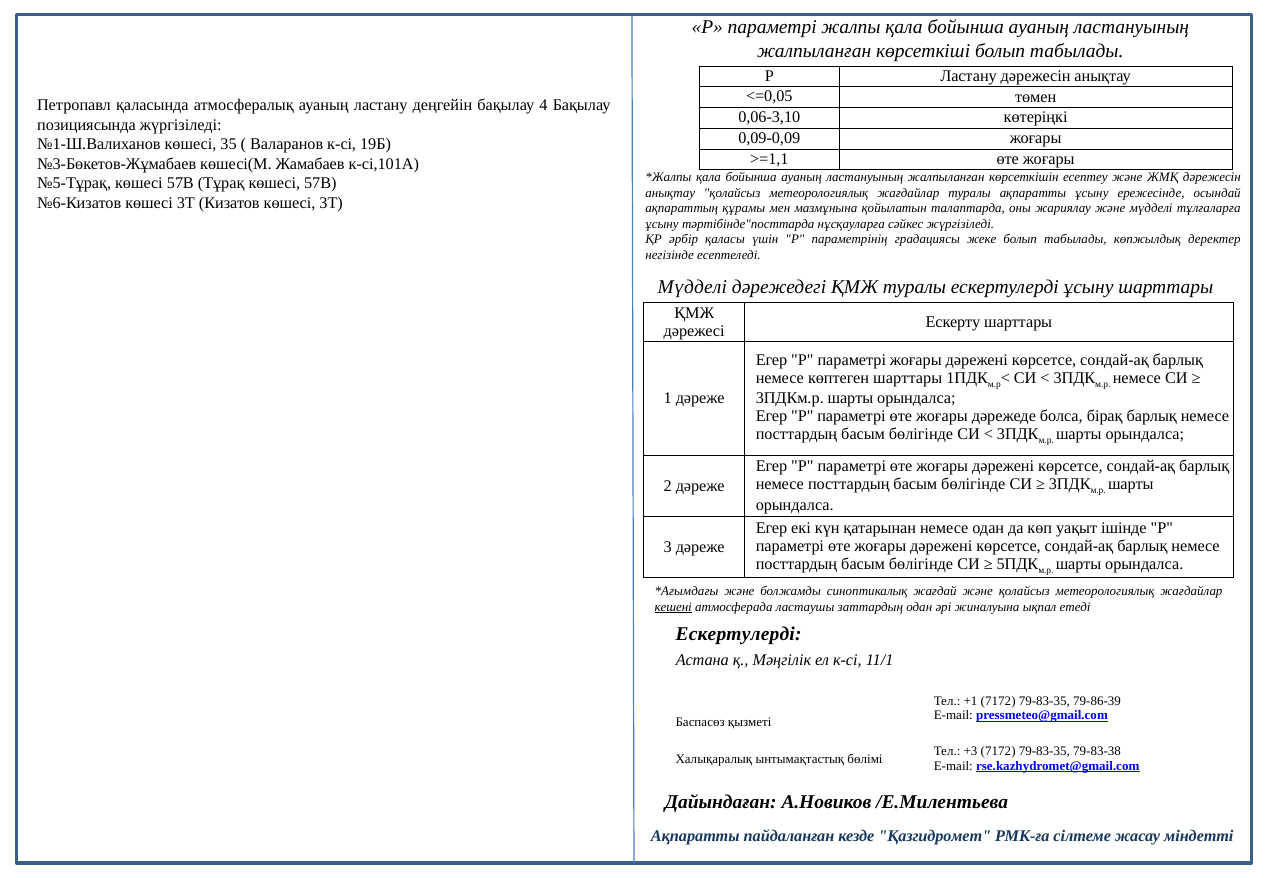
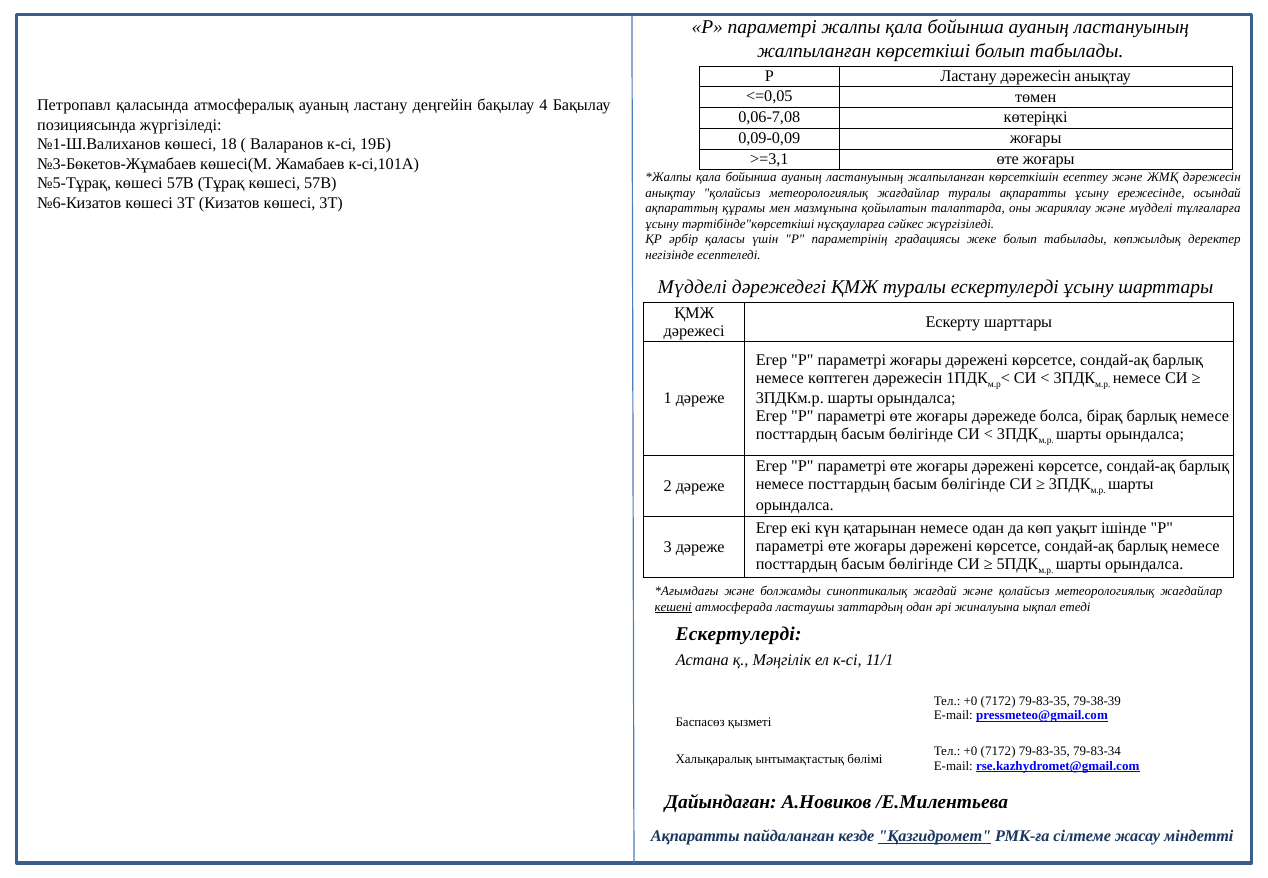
0,06-3,10: 0,06-3,10 -> 0,06-7,08 (769, 117)
35: 35 -> 18 (229, 144)
>=1,1: >=1,1 -> >=3,1 (769, 159)
тәртібінде"посттарда: тәртібінде"посттарда -> тәртібінде"көрсеткіші (748, 224)
көптеген шарттары: шарттары -> дәрежесін (908, 378)
+1: +1 -> +0 (971, 701)
79-86-39: 79-86-39 -> 79-38-39 (1097, 701)
+3: +3 -> +0 (971, 751)
79-83-38: 79-83-38 -> 79-83-34 (1097, 751)
Қазгидромет underline: none -> present (935, 836)
